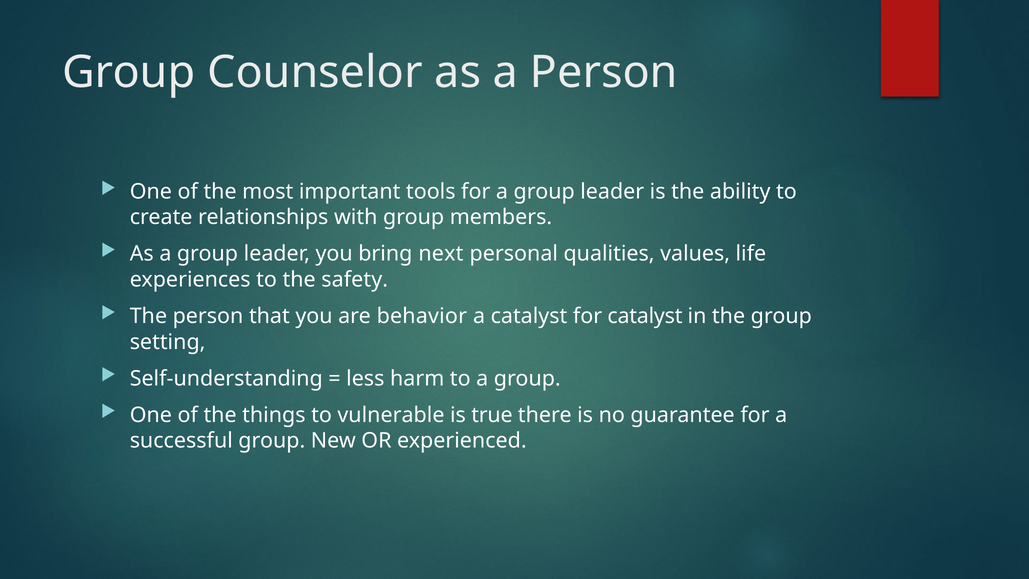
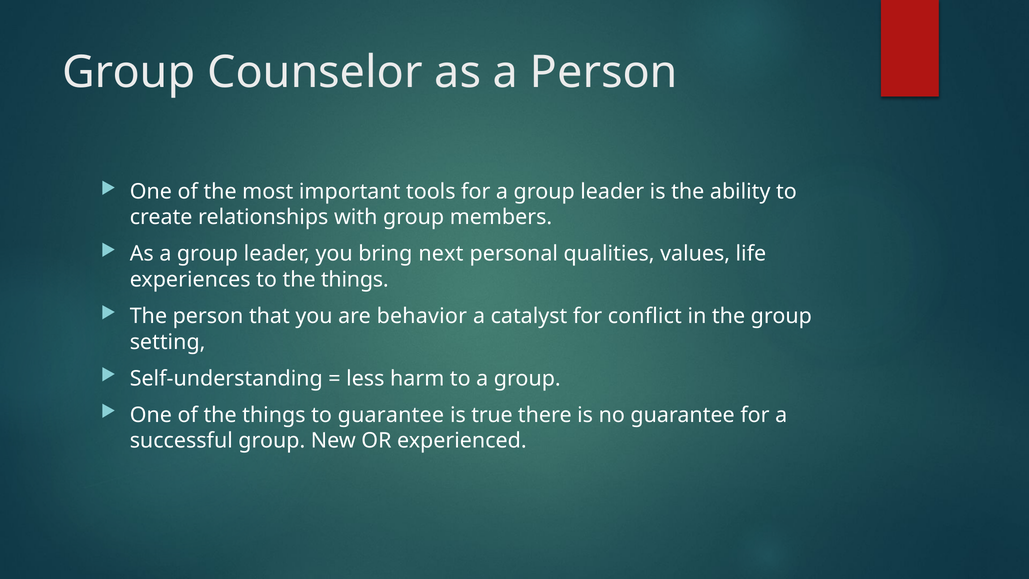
to the safety: safety -> things (355, 280)
for catalyst: catalyst -> conflict (645, 316)
to vulnerable: vulnerable -> guarantee (391, 415)
